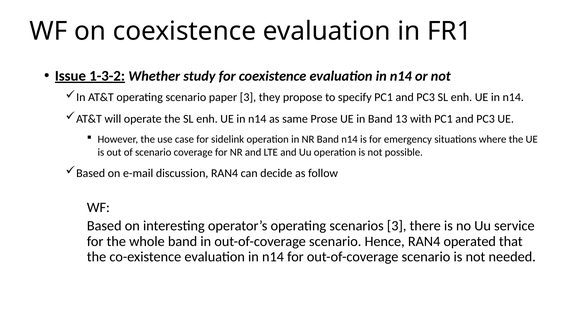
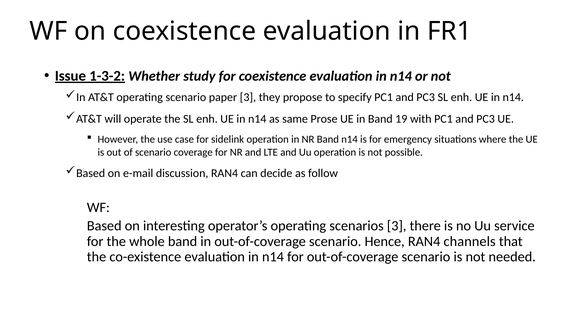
13: 13 -> 19 (401, 119)
operated: operated -> channels (470, 241)
